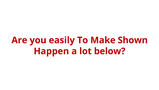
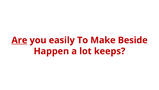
Are underline: none -> present (19, 40)
Shown: Shown -> Beside (133, 40)
below: below -> keeps (110, 51)
